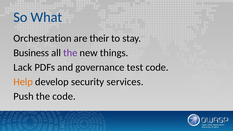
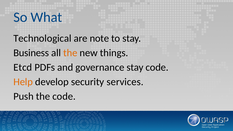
Orchestration: Orchestration -> Technological (42, 38)
their: their -> note (99, 38)
the colour: purple -> orange (70, 53)
Lack: Lack -> Etcd (23, 67)
governance test: test -> stay (135, 67)
